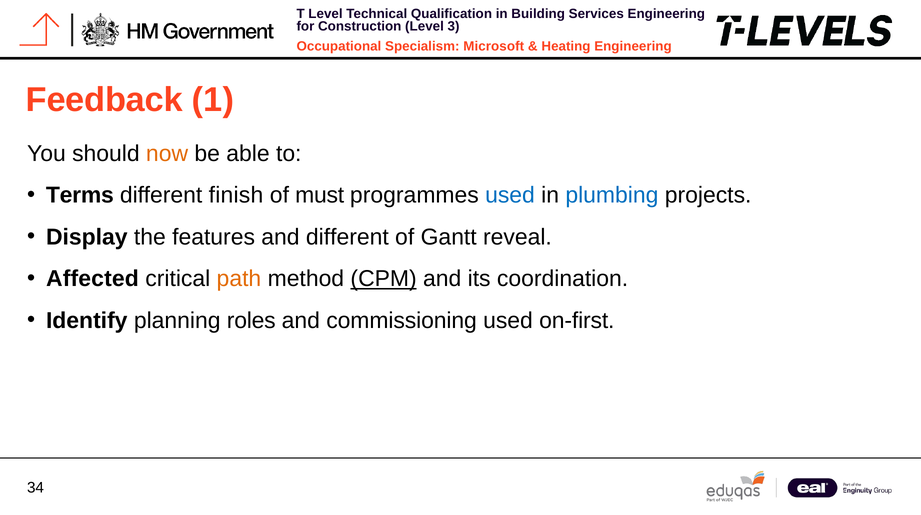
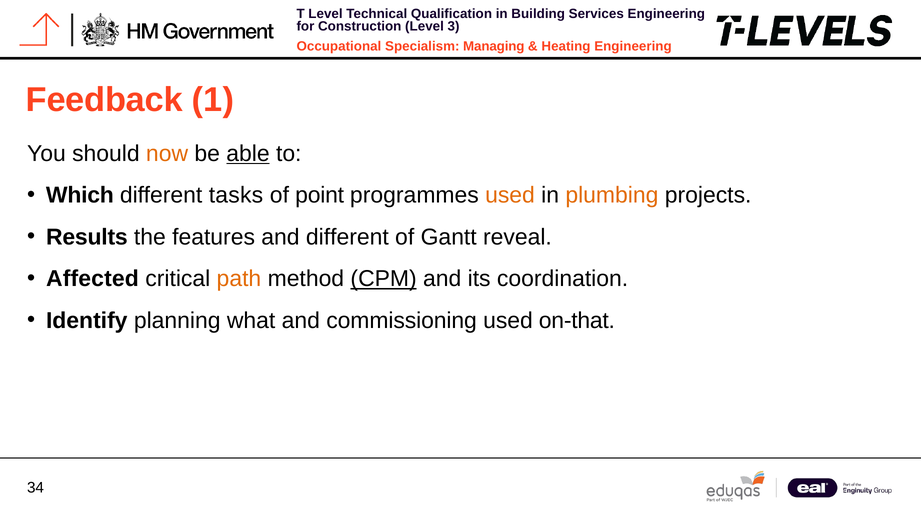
Microsoft: Microsoft -> Managing (494, 47)
able underline: none -> present (248, 154)
Terms: Terms -> Which (80, 195)
finish: finish -> tasks (236, 195)
must: must -> point (320, 195)
used colour: blue -> orange (510, 195)
plumbing colour: blue -> orange (612, 195)
Display: Display -> Results (87, 237)
roles: roles -> what (251, 320)
on-first: on-first -> on-that (577, 320)
